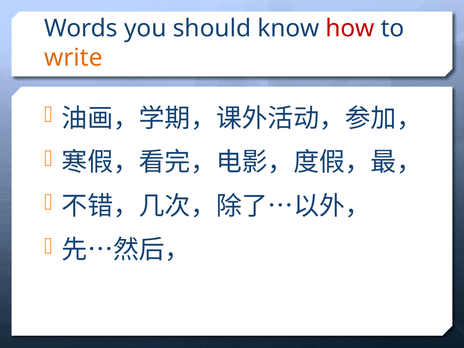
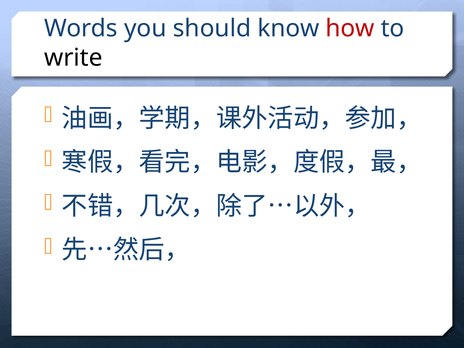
write colour: orange -> black (73, 58)
